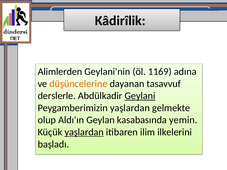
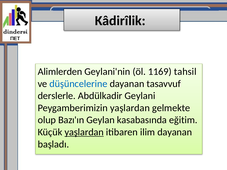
adına: adına -> tahsil (185, 72)
düşüncelerine colour: orange -> blue (78, 84)
Geylani underline: present -> none (140, 96)
Aldı'ın: Aldı'ın -> Bazı'ın (71, 120)
yemin: yemin -> eğitim (183, 120)
ilim ilkelerini: ilkelerini -> dayanan (175, 132)
